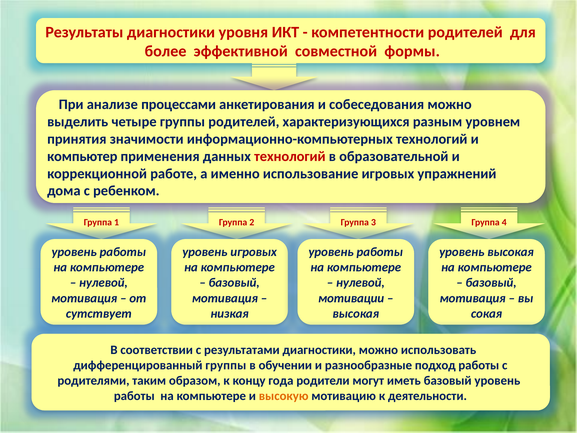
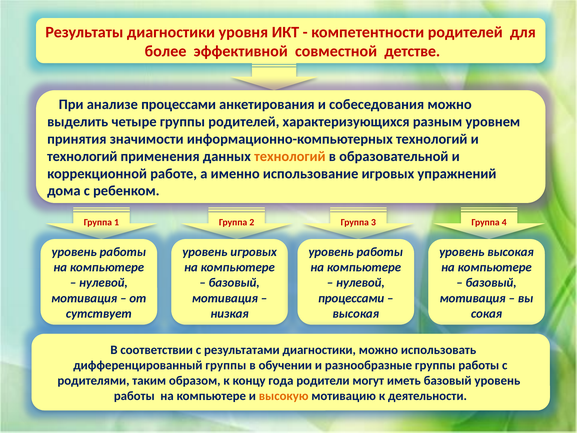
формы: формы -> детстве (412, 51)
компьютер: компьютер -> технологий (82, 156)
технологий colour: red -> orange (290, 156)
мотивации: мотивации -> процессами (351, 298)
разнообразные подход: подход -> группы (435, 365)
